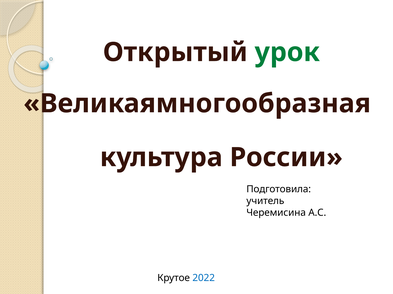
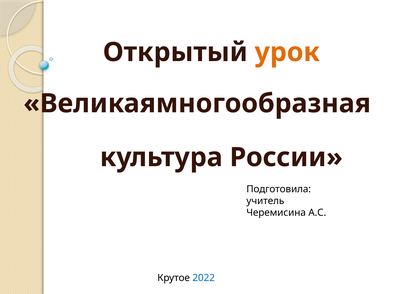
урок colour: green -> orange (287, 52)
